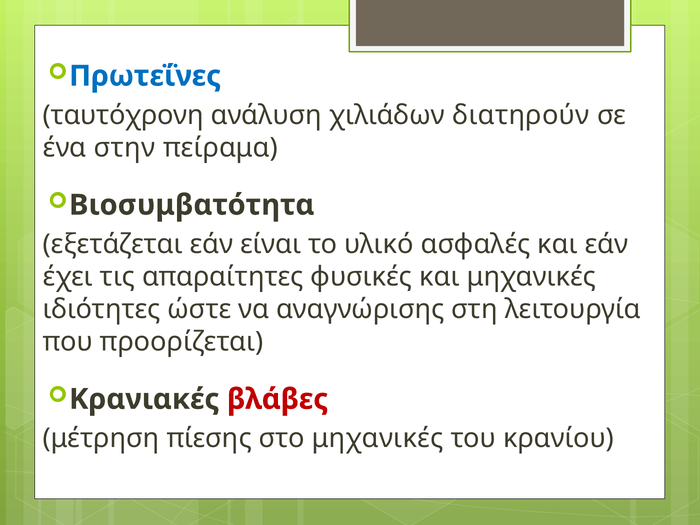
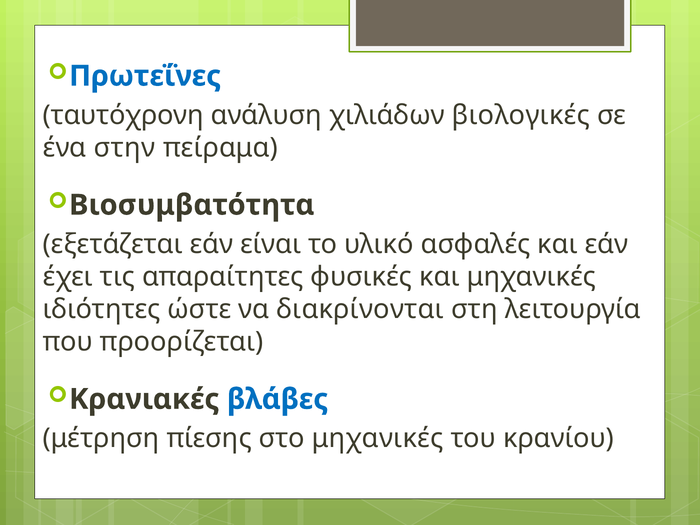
διατηρούν: διατηρούν -> βιολογικές (521, 115)
αναγνώρισης: αναγνώρισης -> διακρίνονται (360, 309)
βλάβες colour: red -> blue (278, 399)
